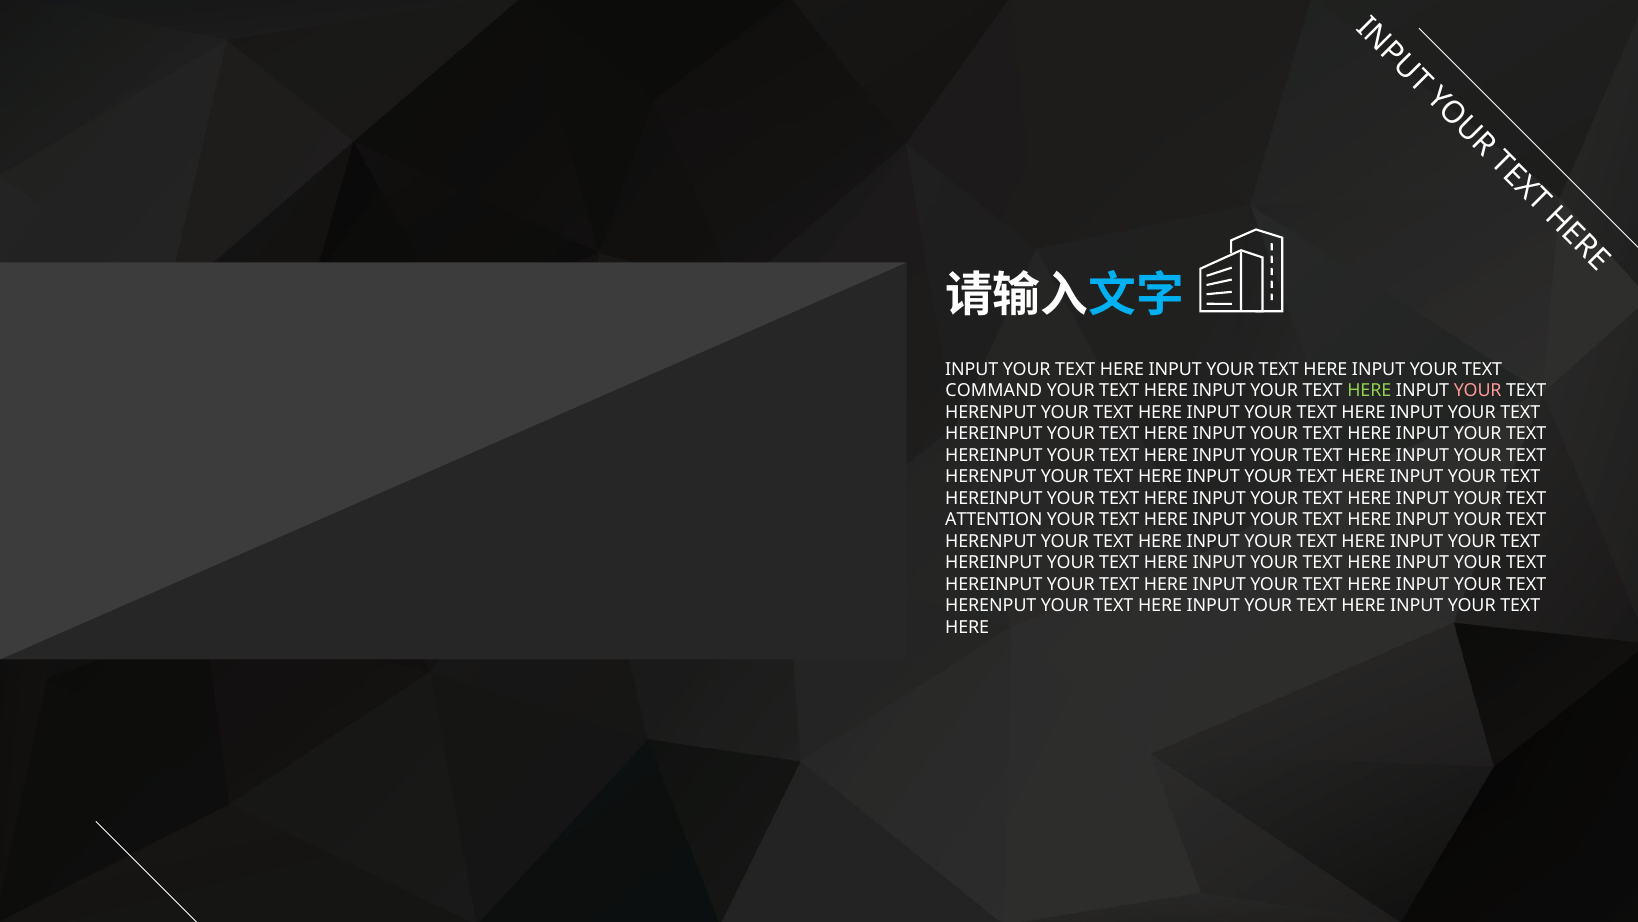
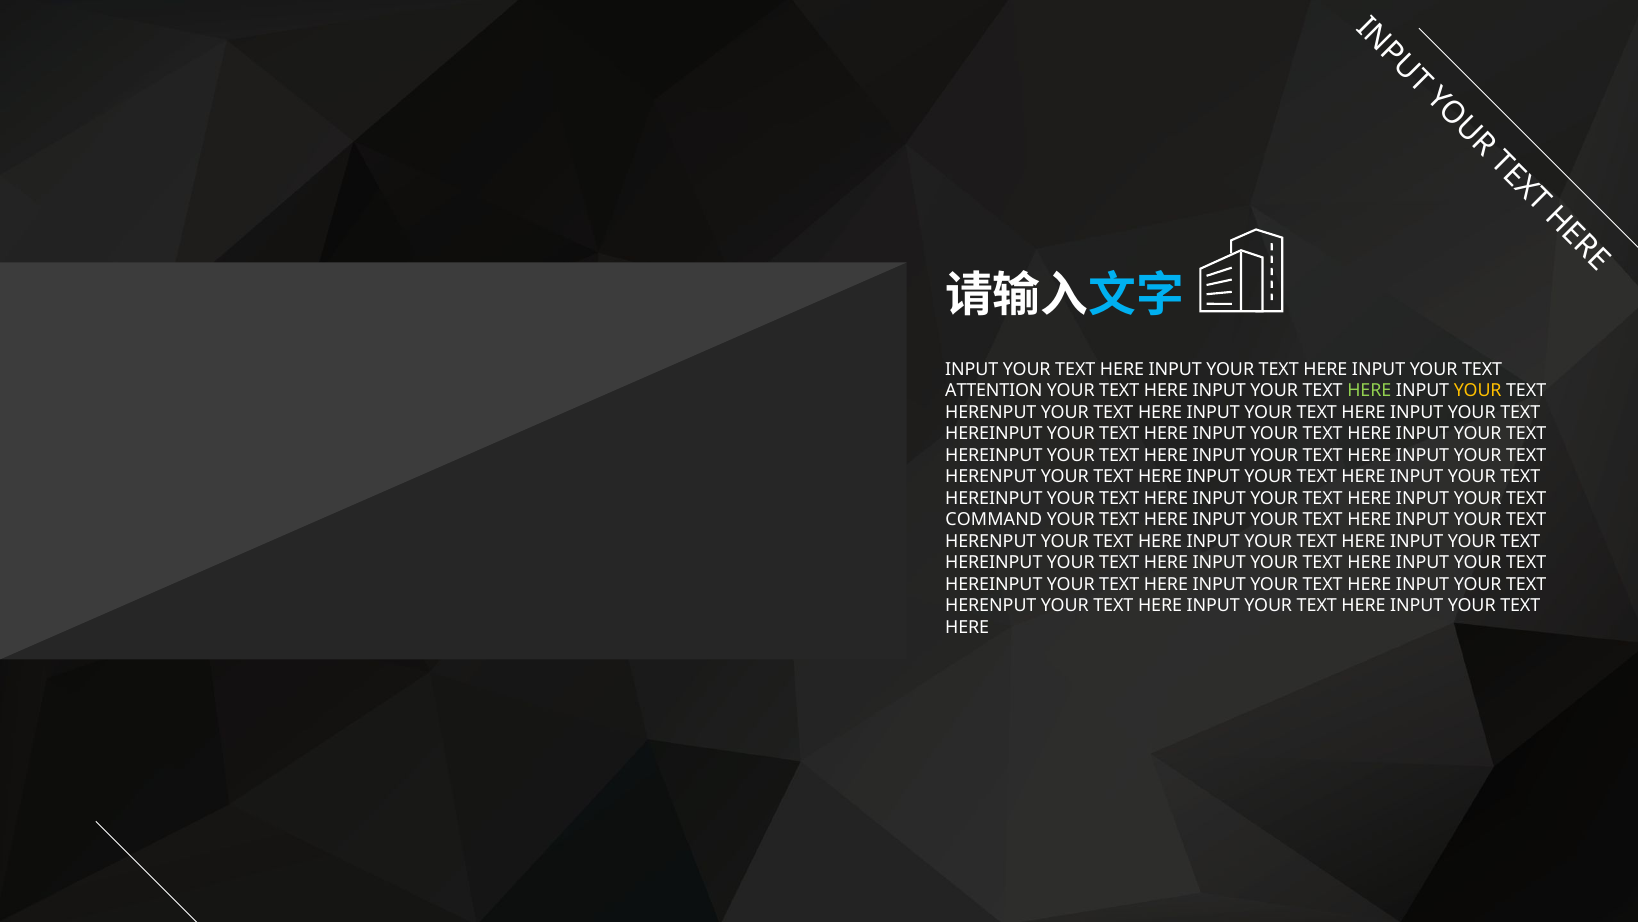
COMMAND: COMMAND -> ATTENTION (994, 391)
YOUR colour: pink -> yellow (1478, 391)
ATTENTION: ATTENTION -> COMMAND (994, 520)
